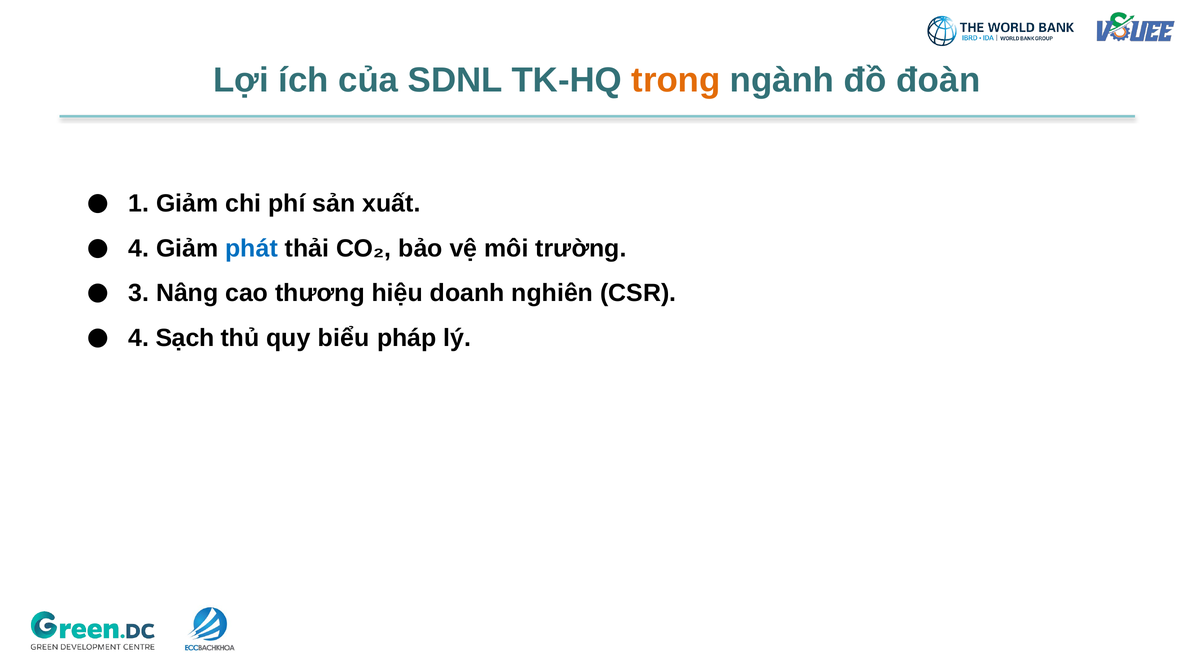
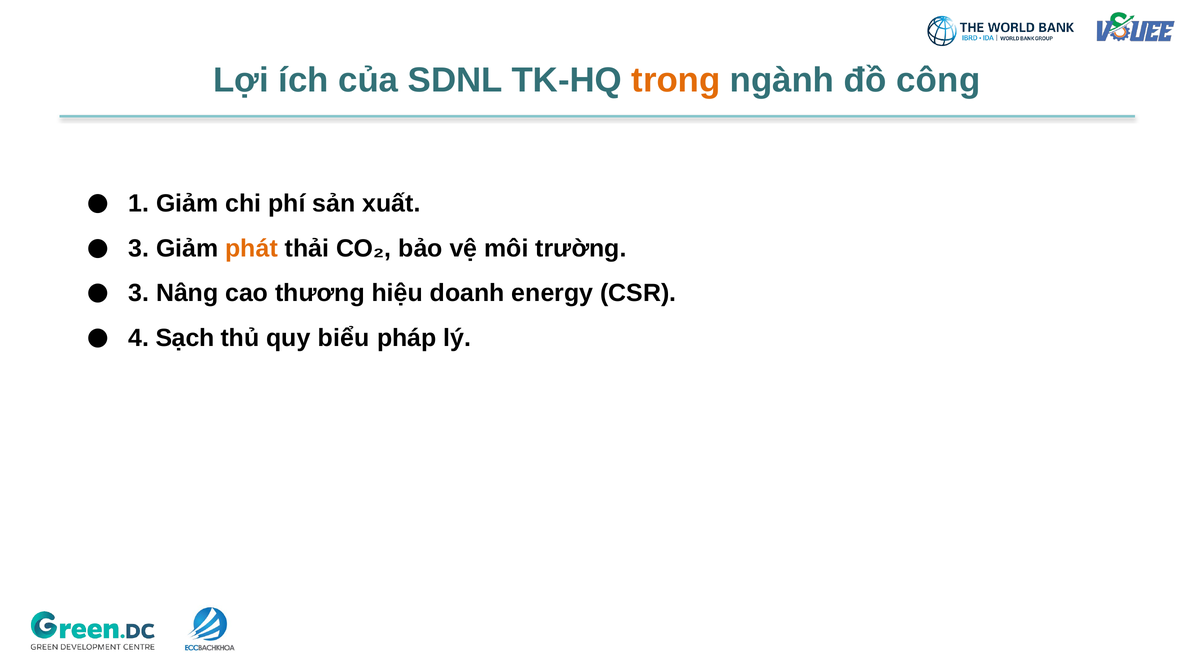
đoàn: đoàn -> công (938, 80)
4: 4 -> 3 (139, 248)
phát colour: blue -> orange (252, 248)
nghiên: nghiên -> energy (552, 293)
